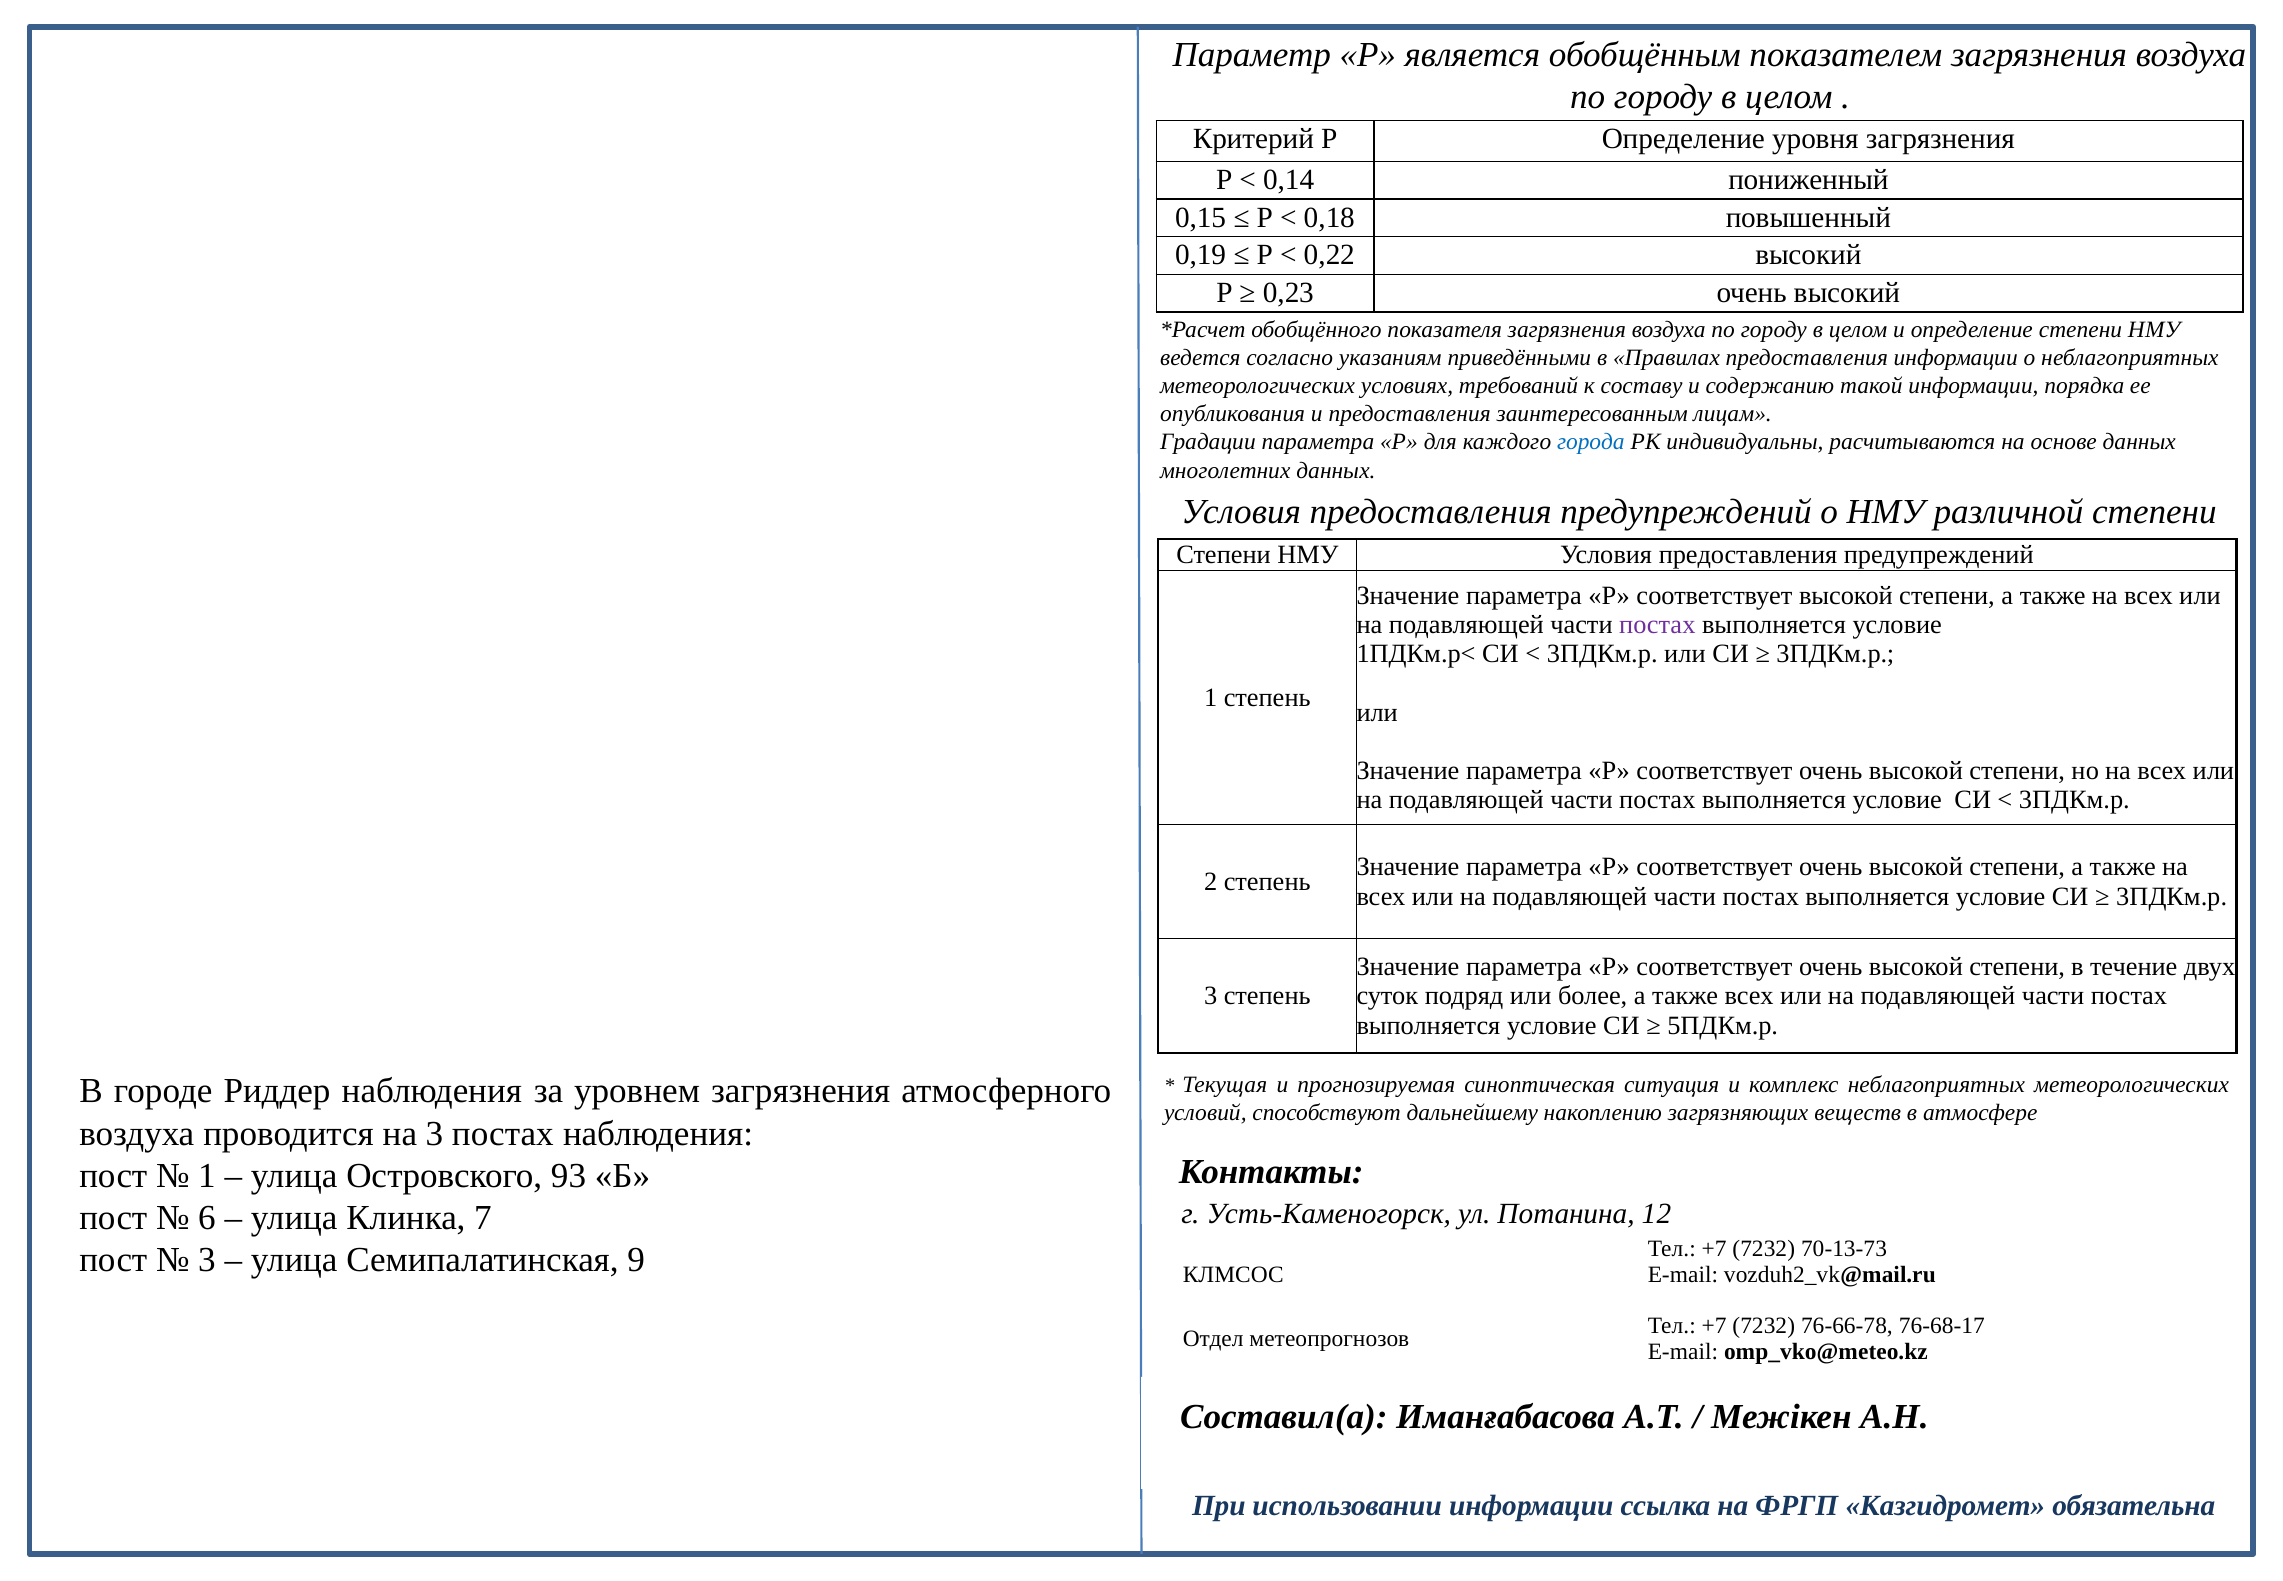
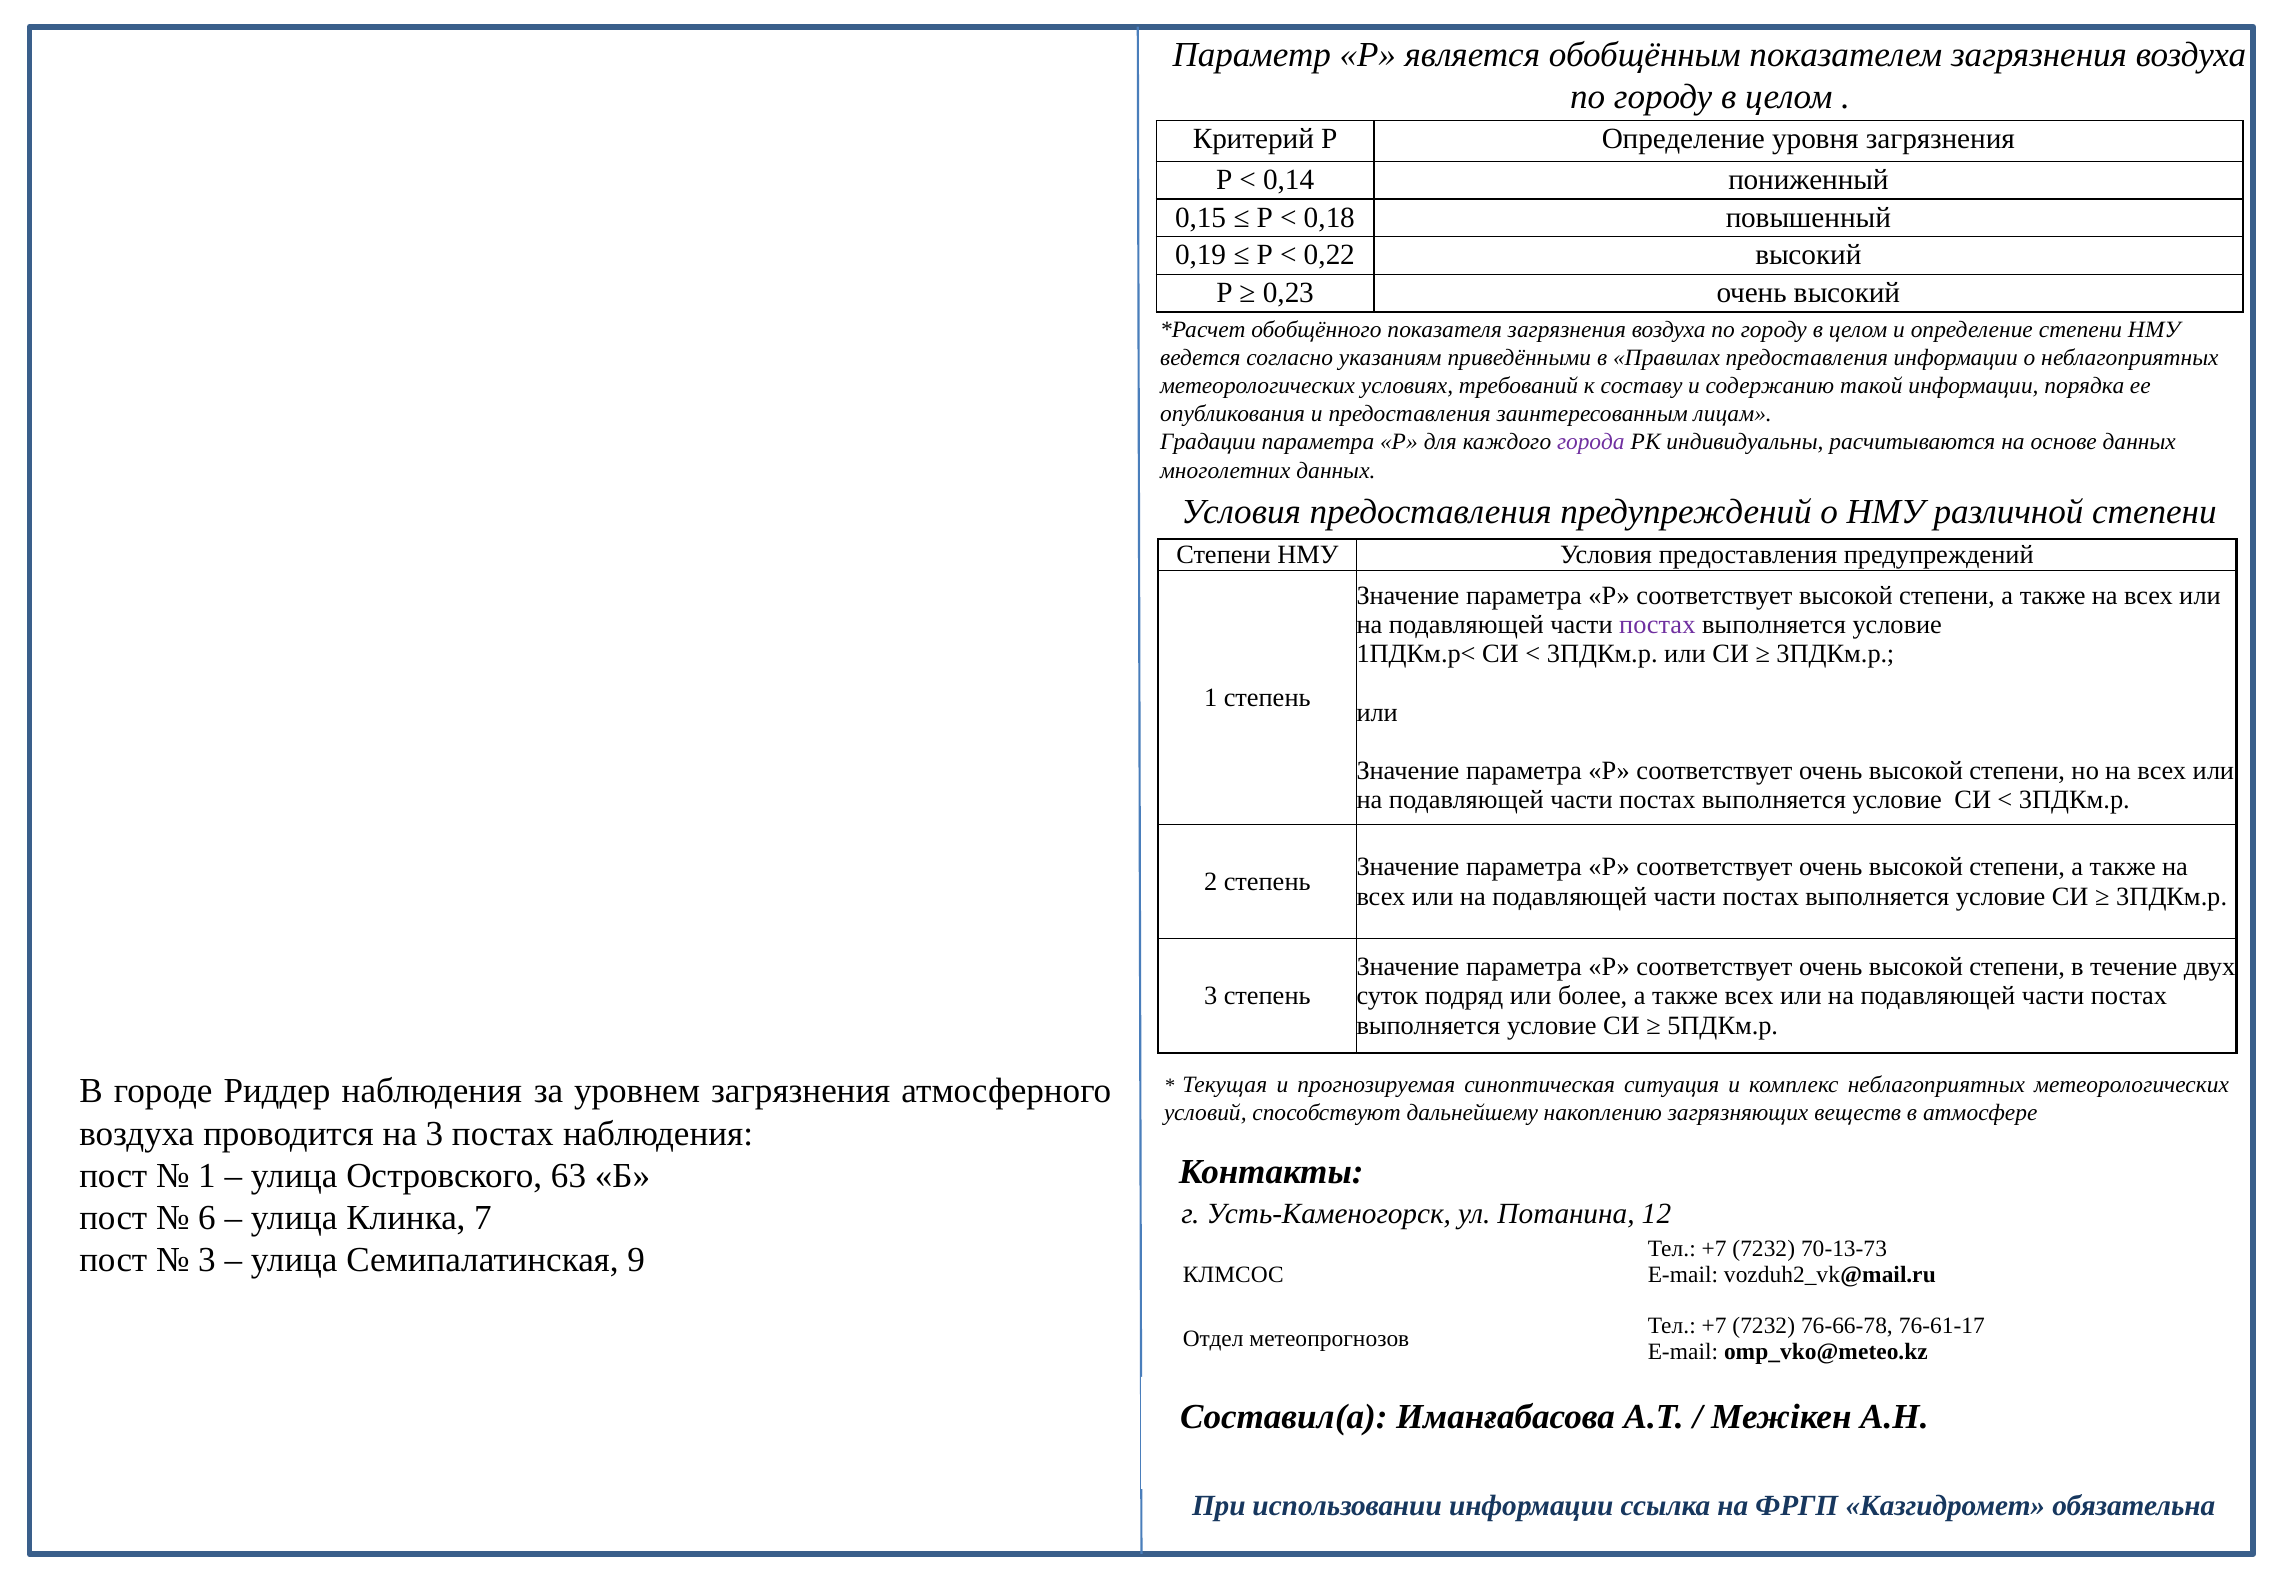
города colour: blue -> purple (1591, 442)
93: 93 -> 63 (569, 1175)
76-68-17: 76-68-17 -> 76-61-17 (1942, 1325)
